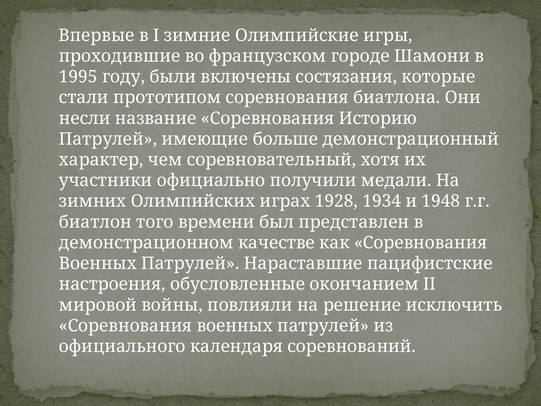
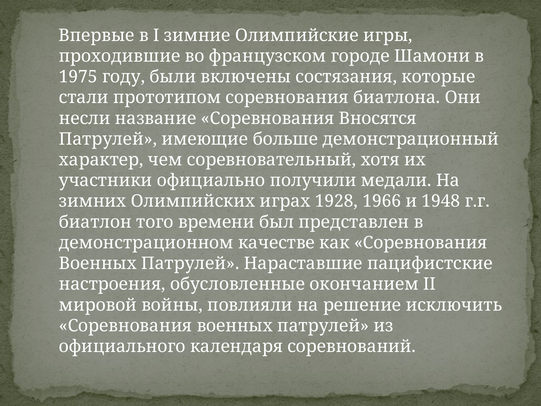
1995: 1995 -> 1975 (78, 77)
Историю: Историю -> Вносятся (378, 118)
1934: 1934 -> 1966 (382, 201)
